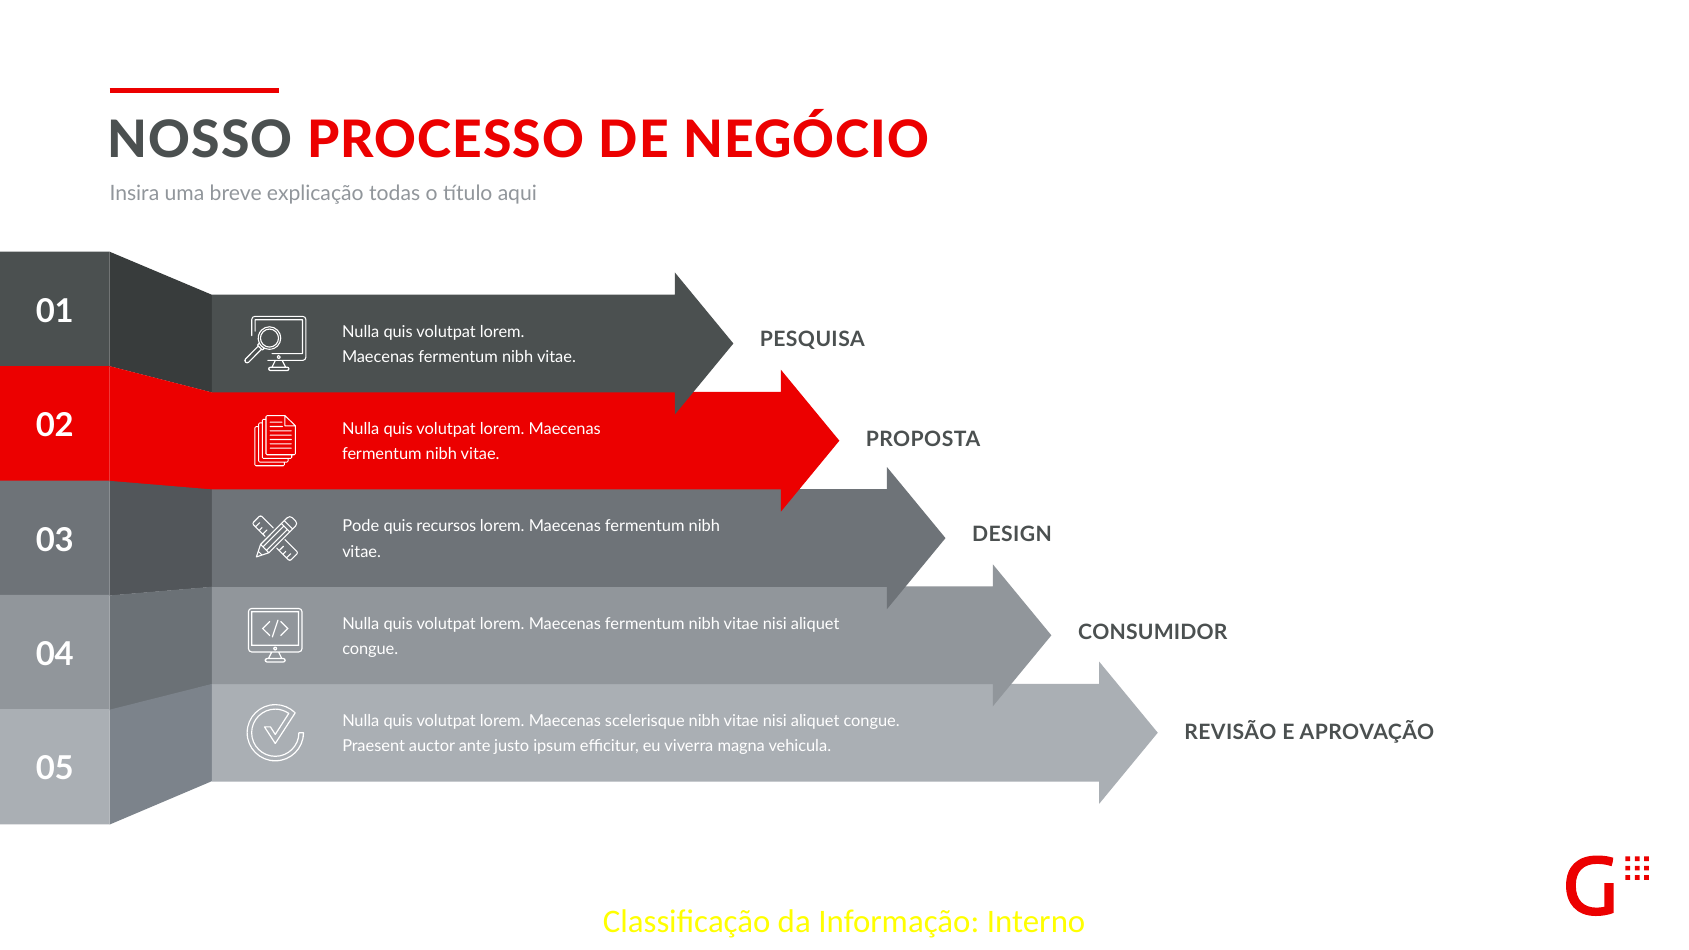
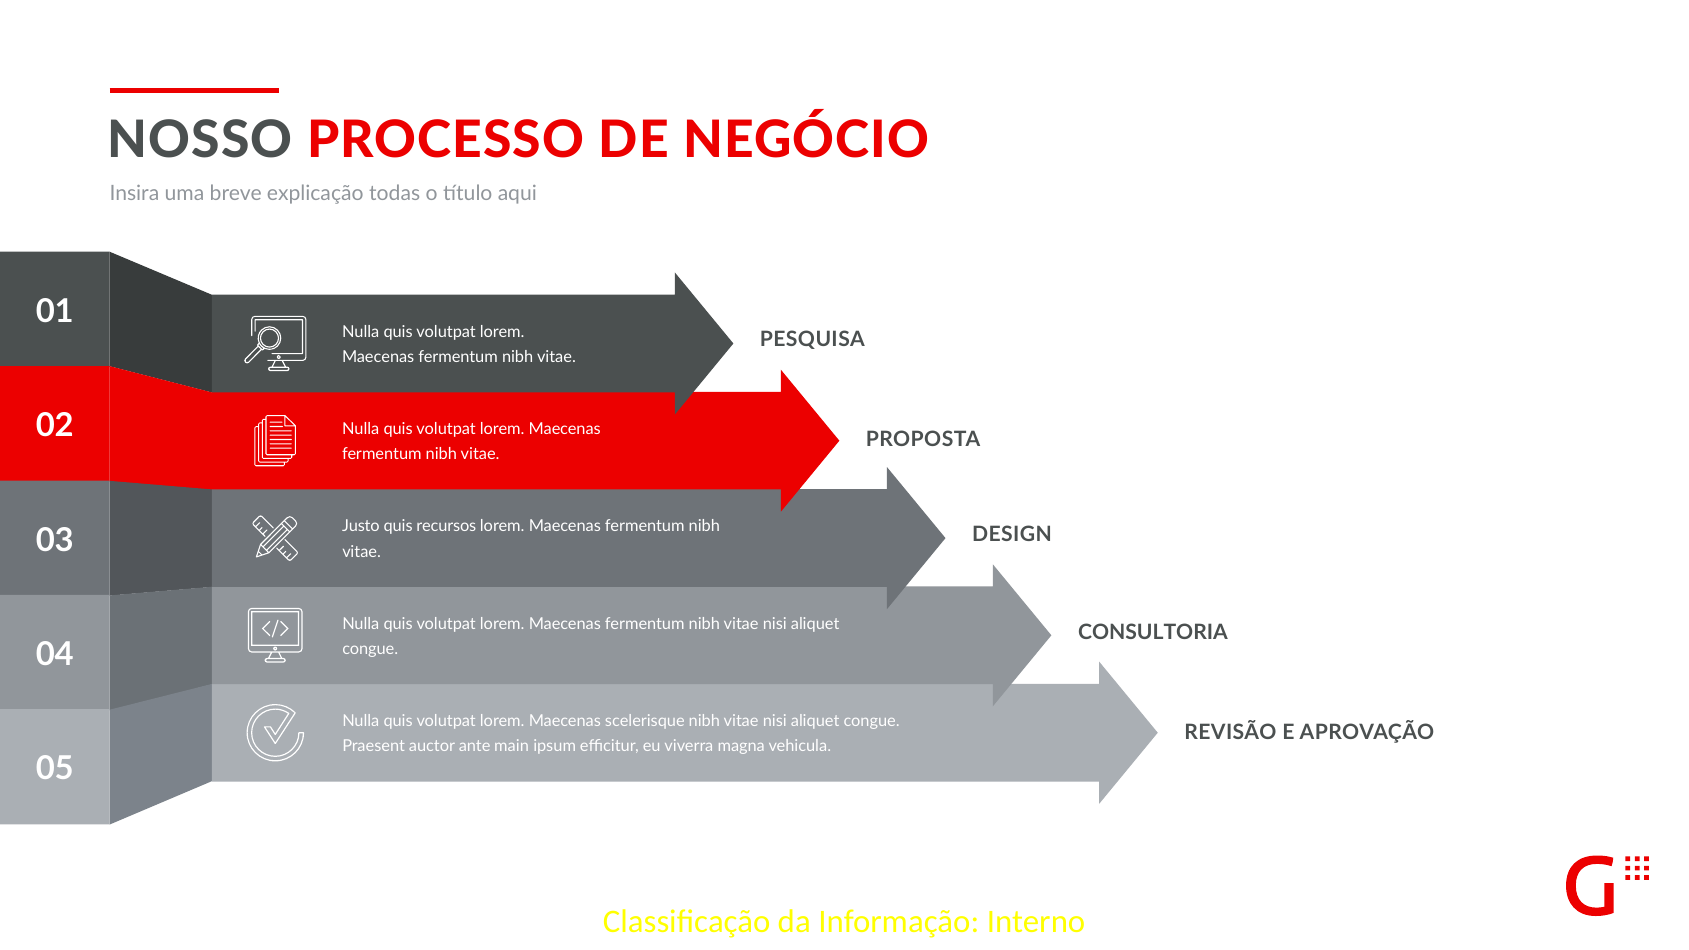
Pode: Pode -> Justo (361, 526)
CONSUMIDOR: CONSUMIDOR -> CONSULTORIA (1153, 633)
justo: justo -> main (512, 747)
